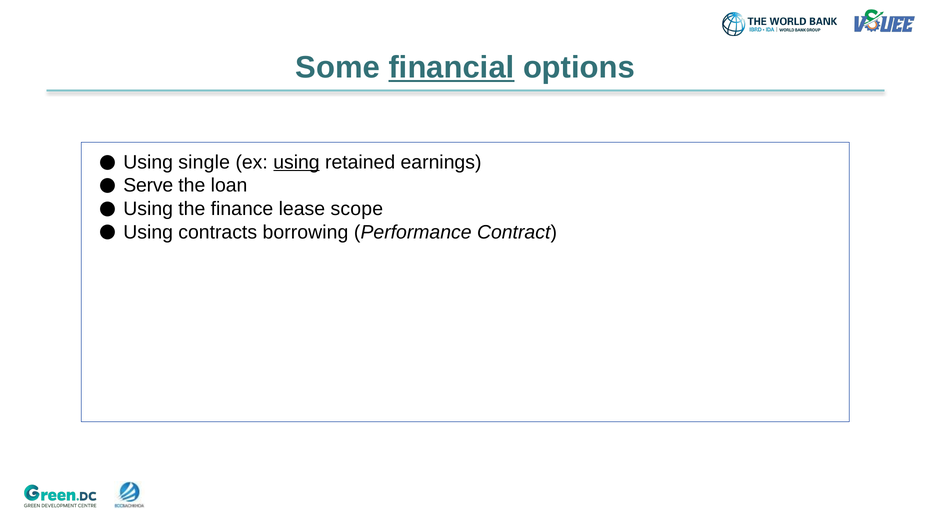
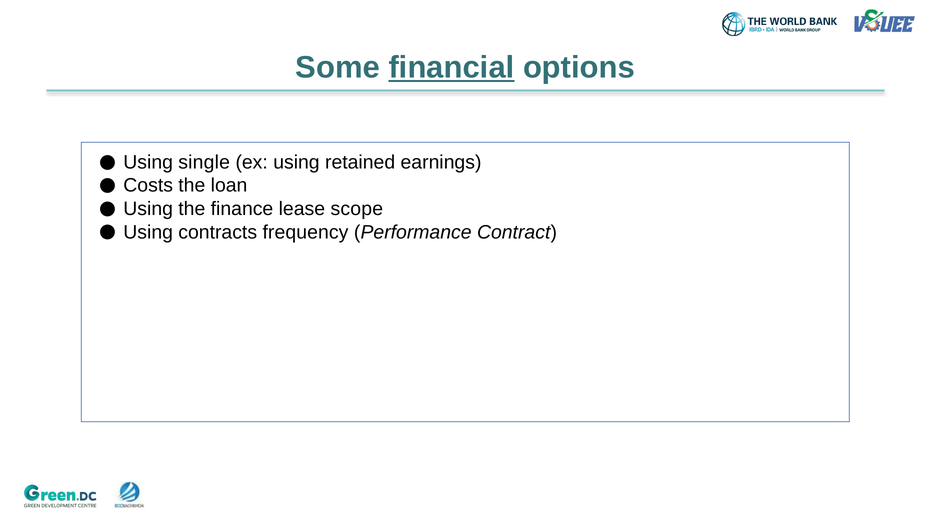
using underline: present -> none (296, 162)
Serve: Serve -> Costs (148, 185)
borrowing: borrowing -> frequency (305, 232)
